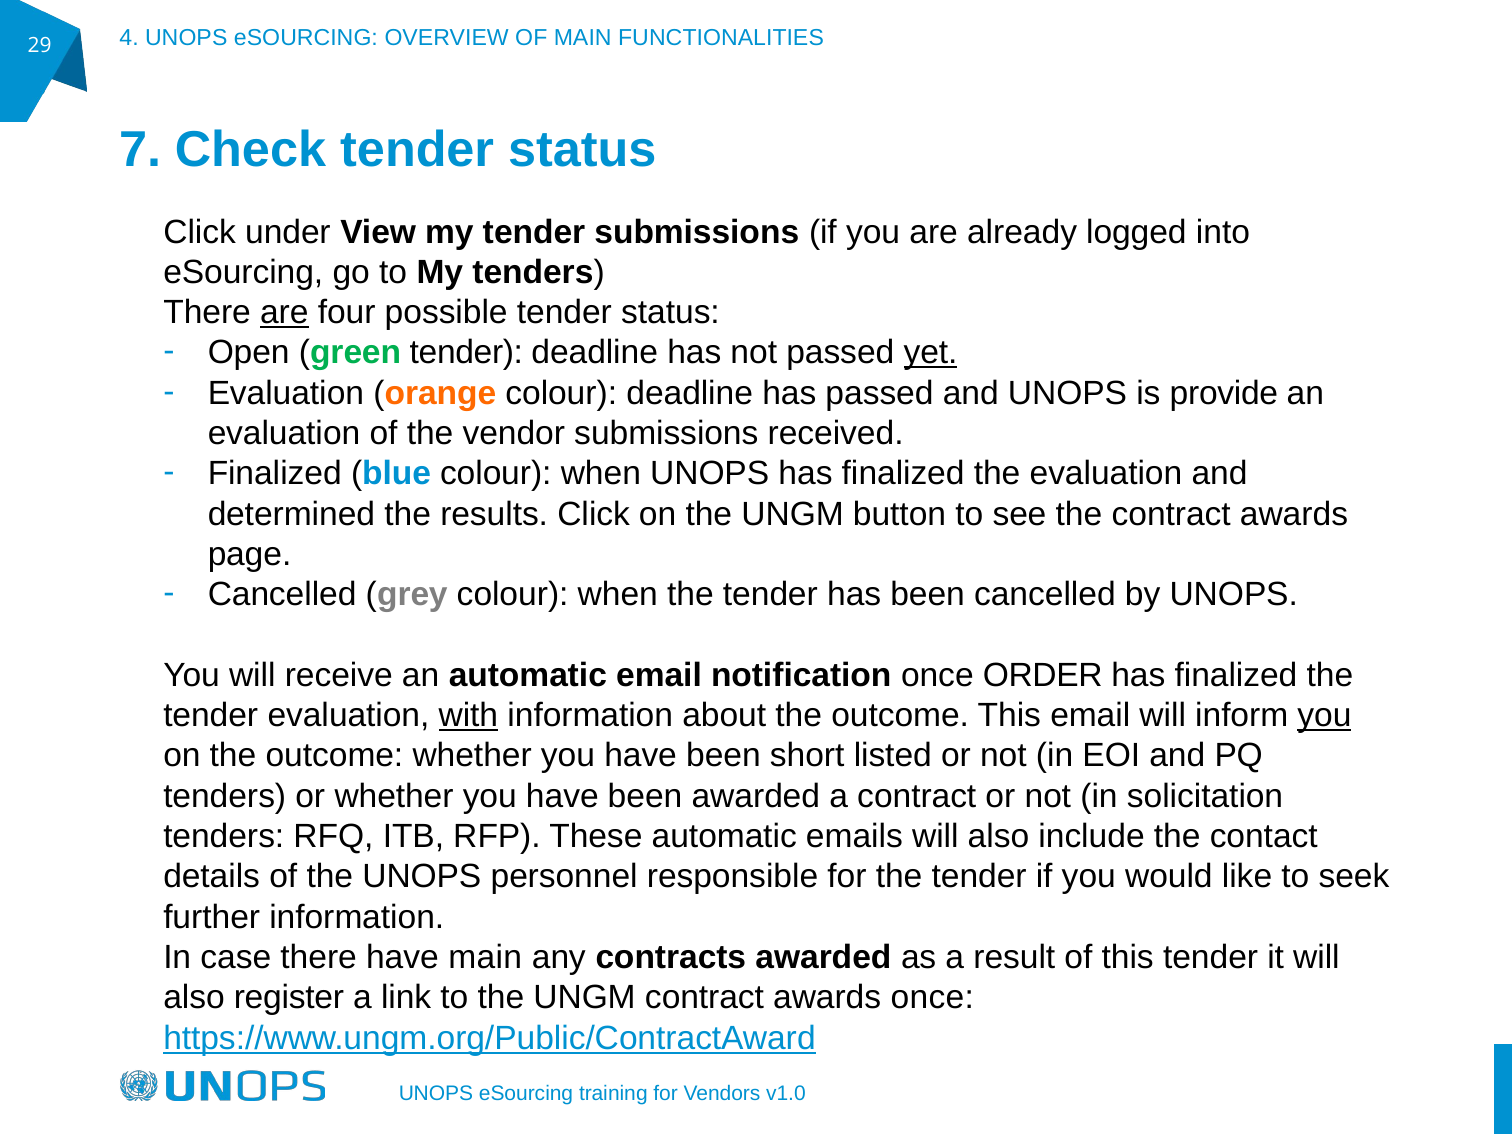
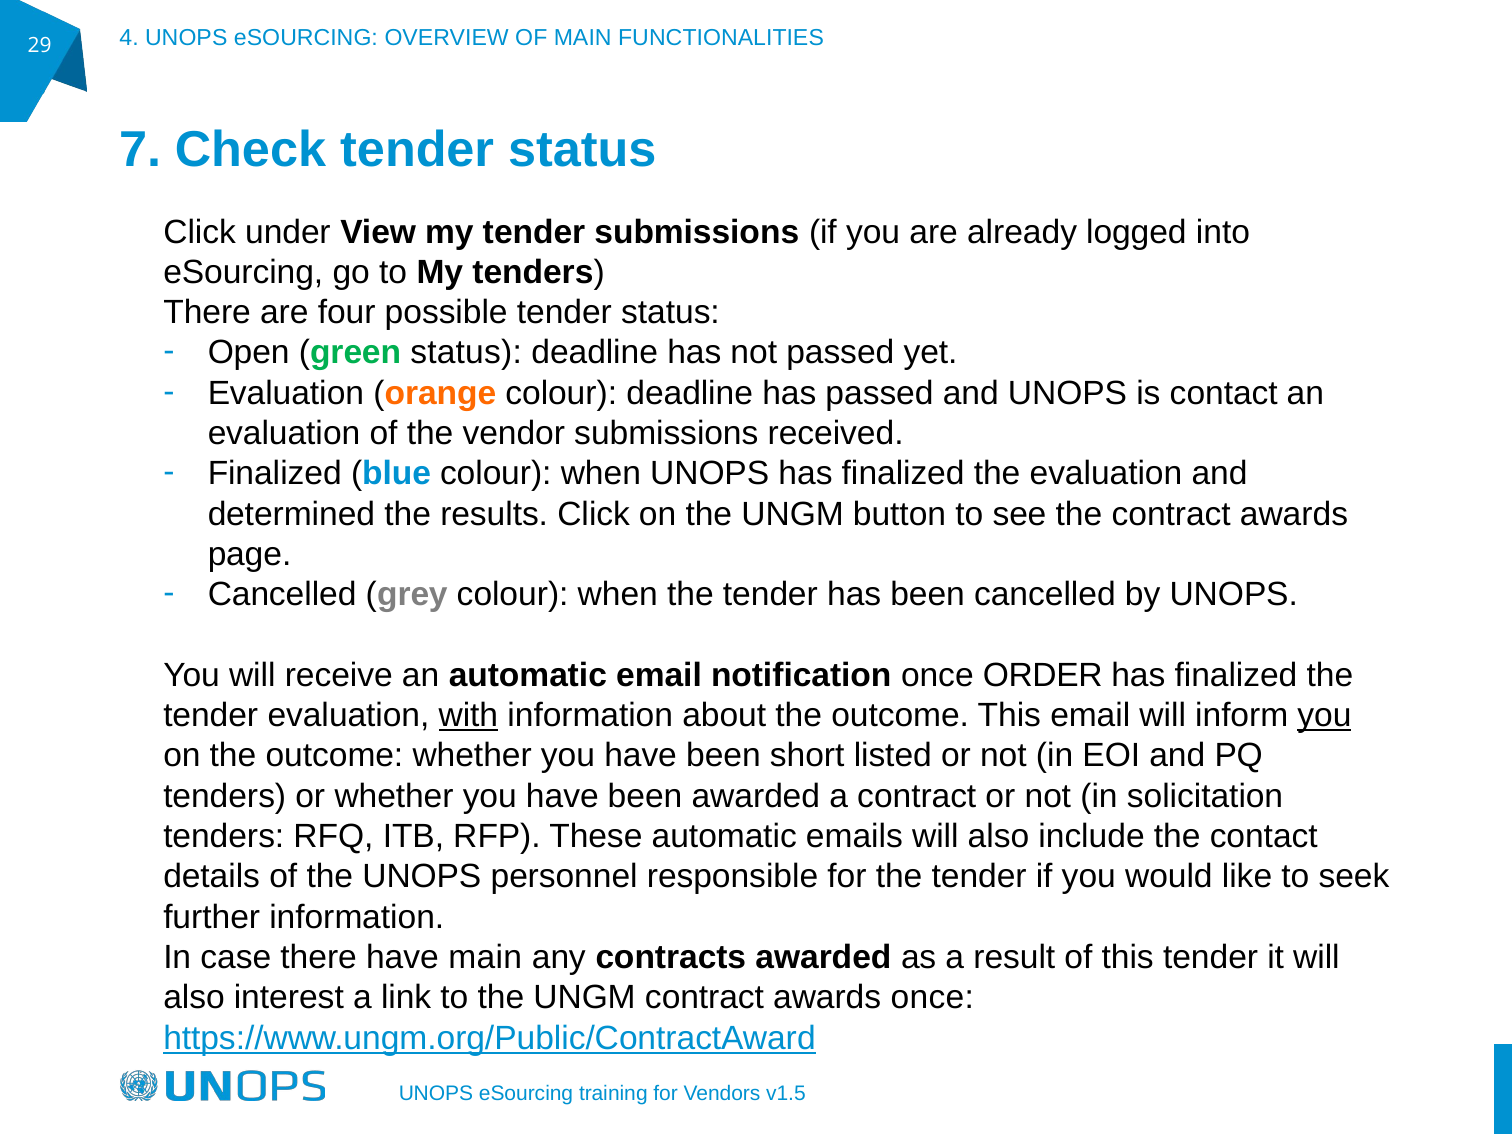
are underline: present -> none (284, 313)
green tender: tender -> status (466, 353)
yet underline: present -> none (931, 353)
is provide: provide -> contact (1224, 393)
register: register -> interest (289, 998)
v1.0: v1.0 -> v1.5 (786, 1093)
